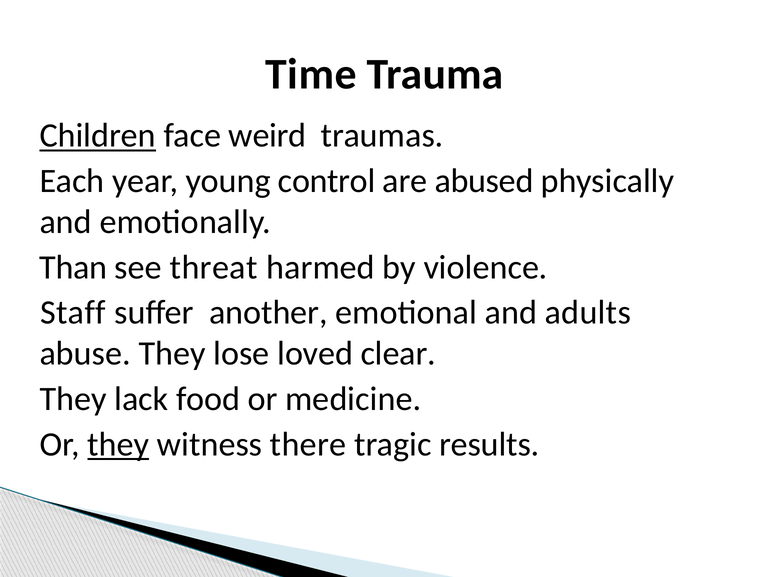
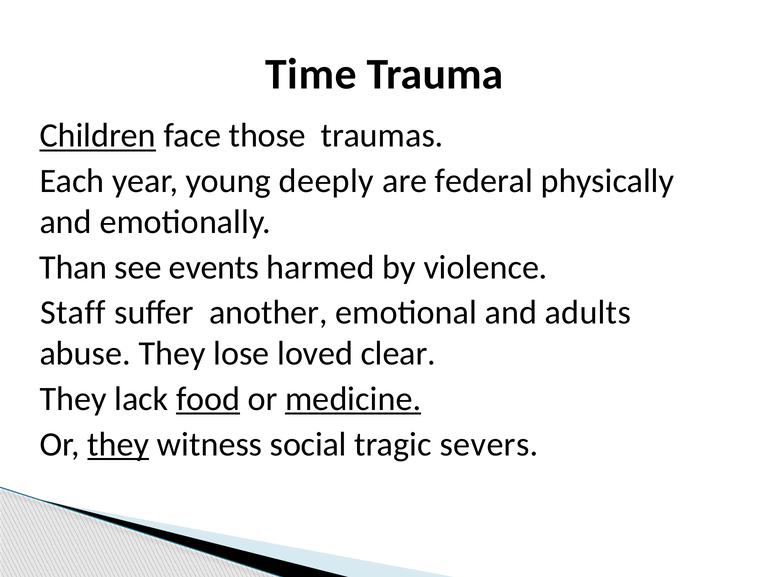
weird: weird -> those (267, 136)
control: control -> deeply (326, 181)
abused: abused -> federal (484, 181)
threat: threat -> events (214, 267)
food underline: none -> present (208, 399)
medicine underline: none -> present (353, 399)
there: there -> social (308, 444)
results: results -> severs (489, 444)
